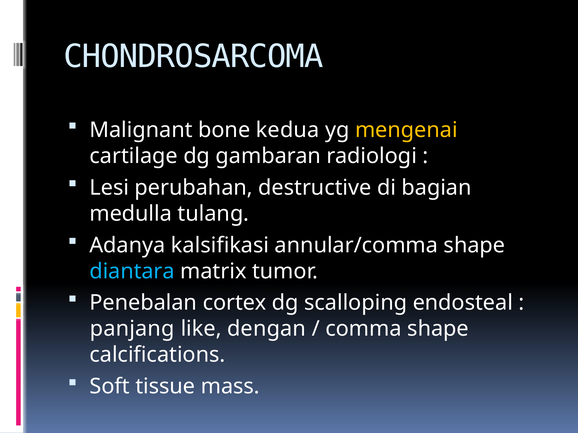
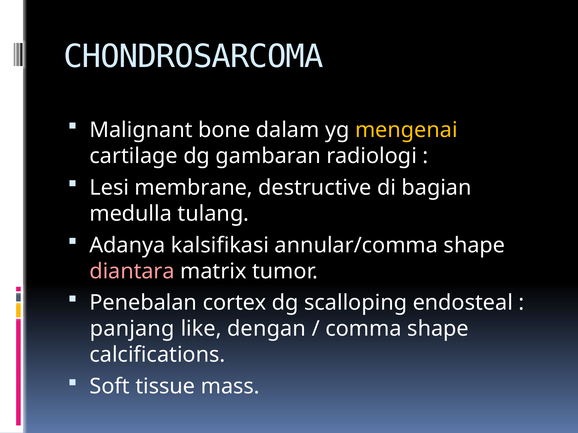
kedua: kedua -> dalam (288, 130)
perubahan: perubahan -> membrane (194, 188)
diantara colour: light blue -> pink (132, 272)
